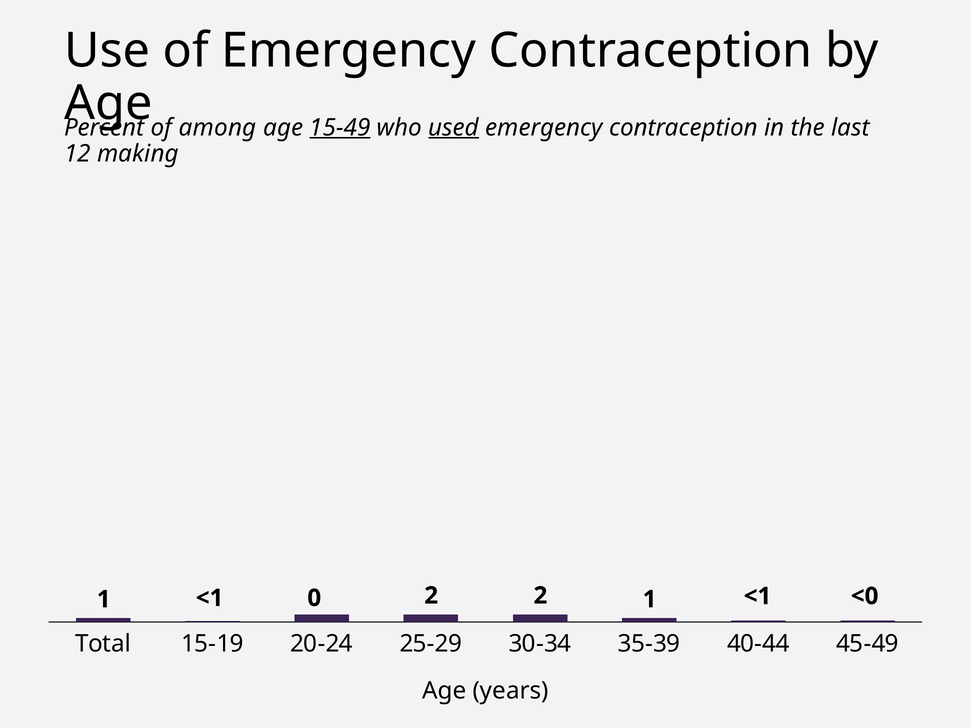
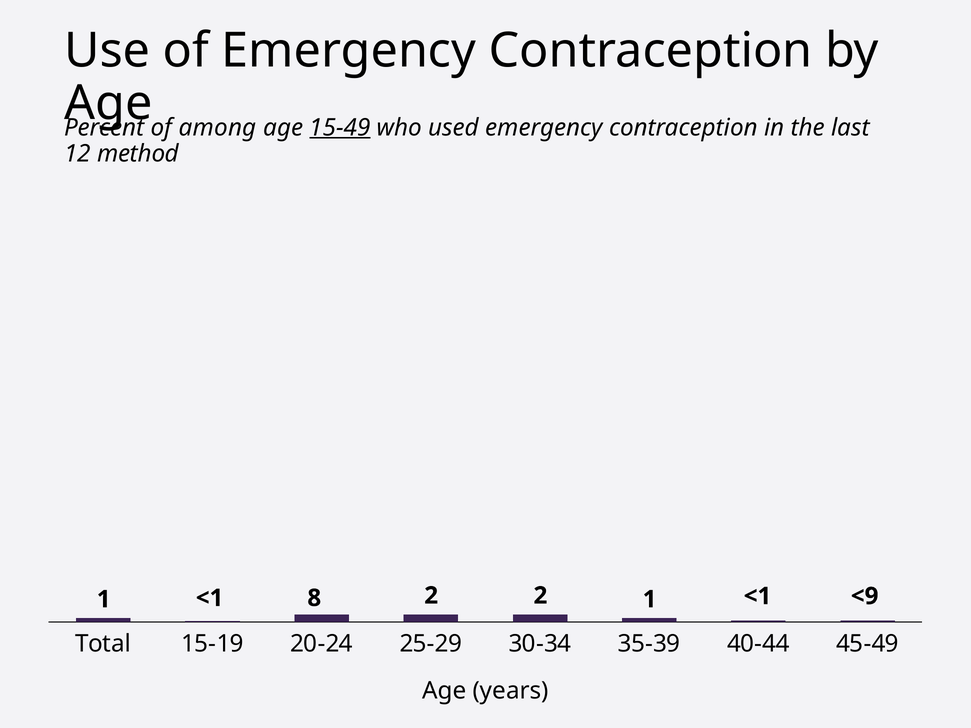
used underline: present -> none (454, 128)
making: making -> method (138, 154)
0: 0 -> 8 (314, 598)
<0: <0 -> <9 (865, 596)
